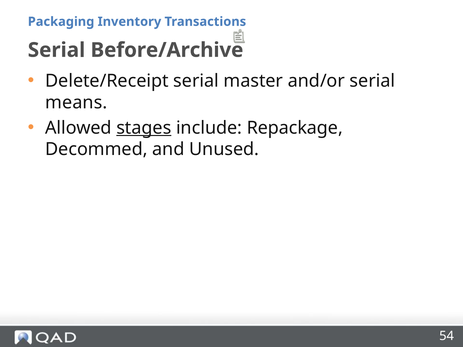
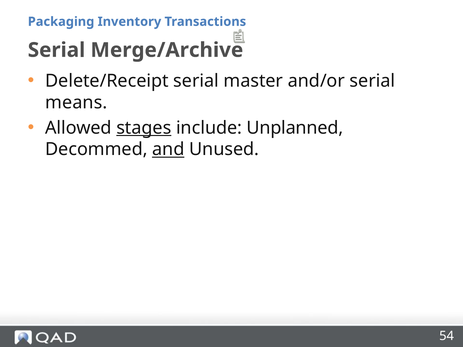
Before/Archive: Before/Archive -> Merge/Archive (167, 50)
Repackage: Repackage -> Unplanned (295, 128)
and underline: none -> present (168, 149)
